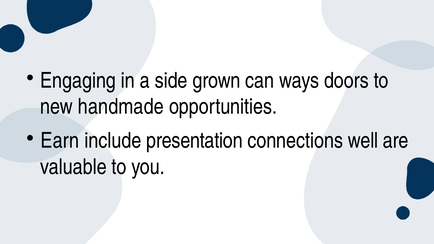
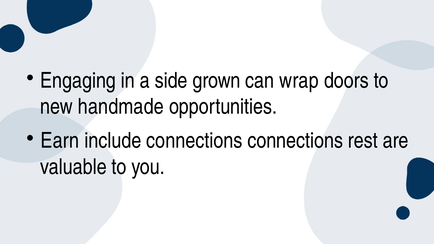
ways: ways -> wrap (299, 81)
include presentation: presentation -> connections (194, 141)
well: well -> rest (363, 141)
